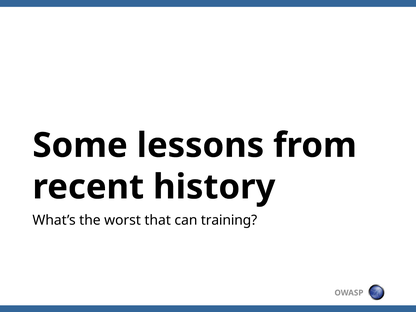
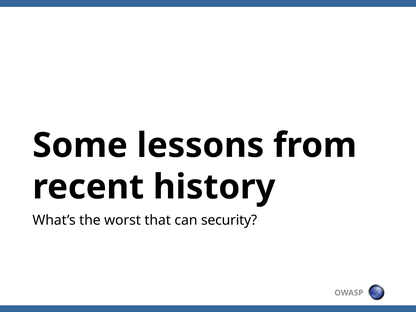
training: training -> security (229, 220)
